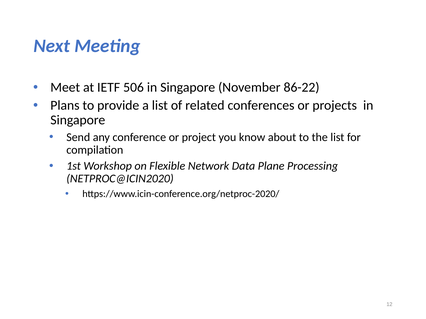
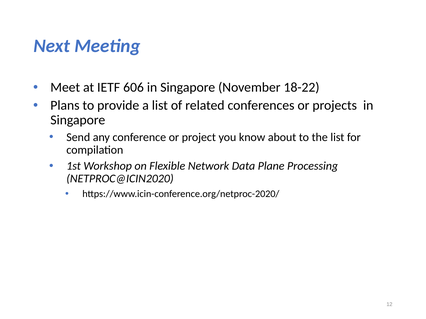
506: 506 -> 606 (134, 88)
86-22: 86-22 -> 18-22 (302, 88)
